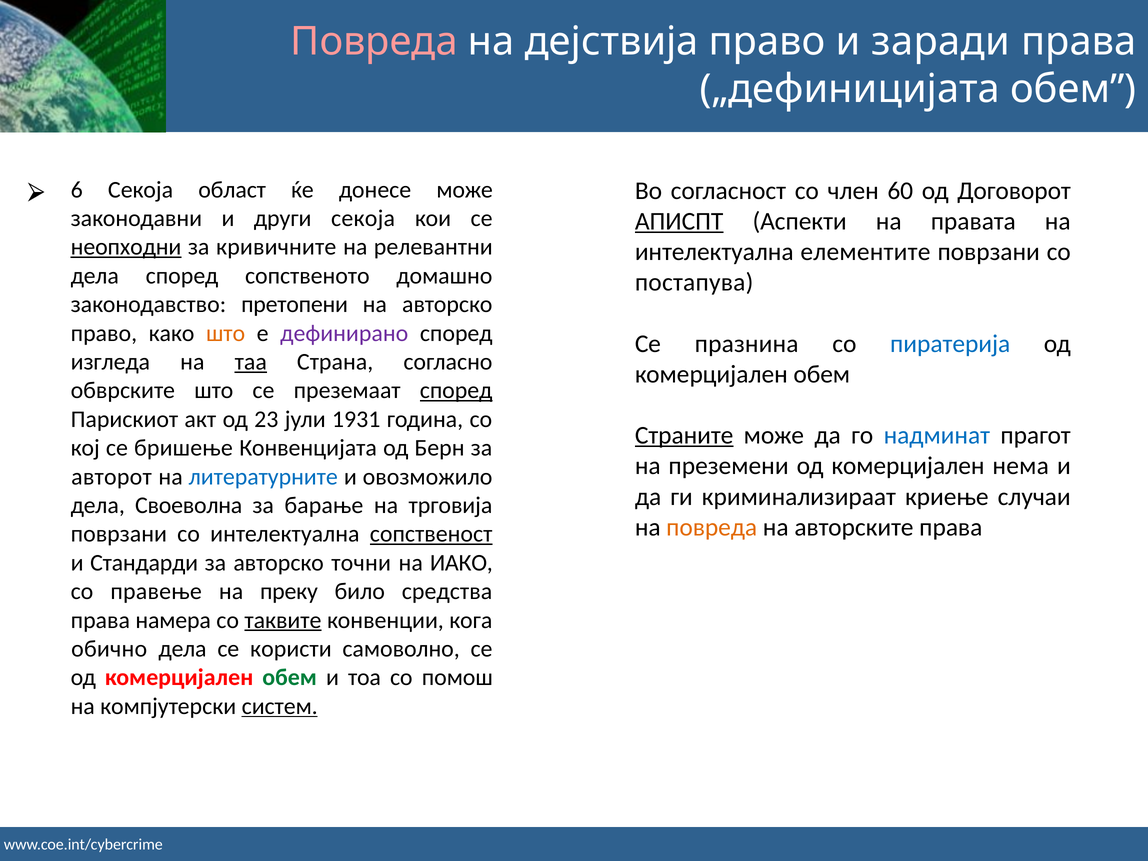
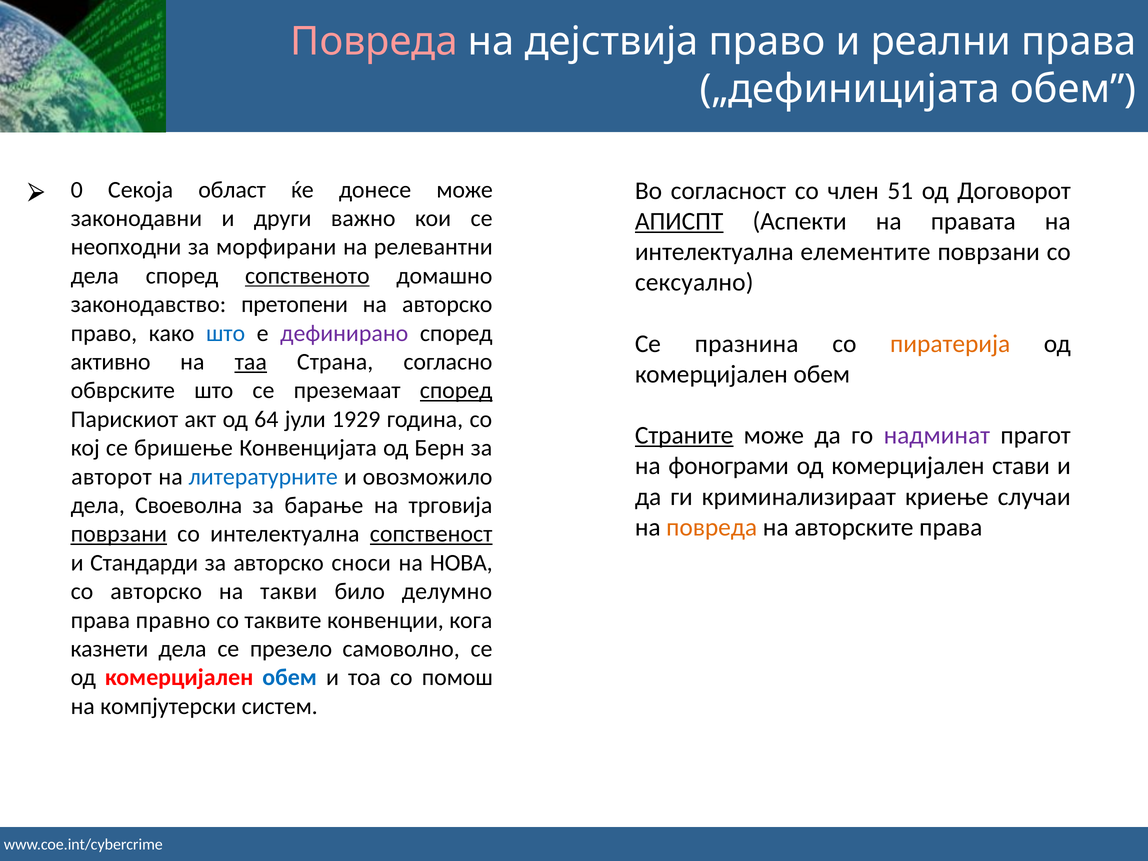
заради: заради -> реални (941, 41)
60: 60 -> 51 (900, 191)
6: 6 -> 0 (77, 190)
други секоја: секоја -> важно (363, 218)
неопходни underline: present -> none (126, 247)
кривичните: кривичните -> морфирани (276, 247)
сопственото underline: none -> present (307, 276)
постапува: постапува -> сексуално (694, 282)
што colour: orange -> blue (226, 333)
пиратерија colour: blue -> orange (950, 344)
изгледа: изгледа -> активно (110, 362)
23: 23 -> 64 (266, 419)
1931: 1931 -> 1929 (356, 419)
надминат colour: blue -> purple (937, 435)
преземени: преземени -> фонограми (729, 466)
нема: нема -> стави (1021, 466)
поврзани underline: none -> present (119, 534)
точни: точни -> сноси (361, 563)
ИАКО: ИАКО -> НОВА (461, 563)
со правење: правење -> авторско (156, 591)
преку: преку -> такви (289, 591)
средства: средства -> делумно (447, 591)
намера: намера -> правно (173, 620)
таквите underline: present -> none (283, 620)
обично: обично -> казнети (109, 649)
користи: користи -> презело (291, 649)
обем colour: green -> blue (290, 678)
систем underline: present -> none (280, 706)
